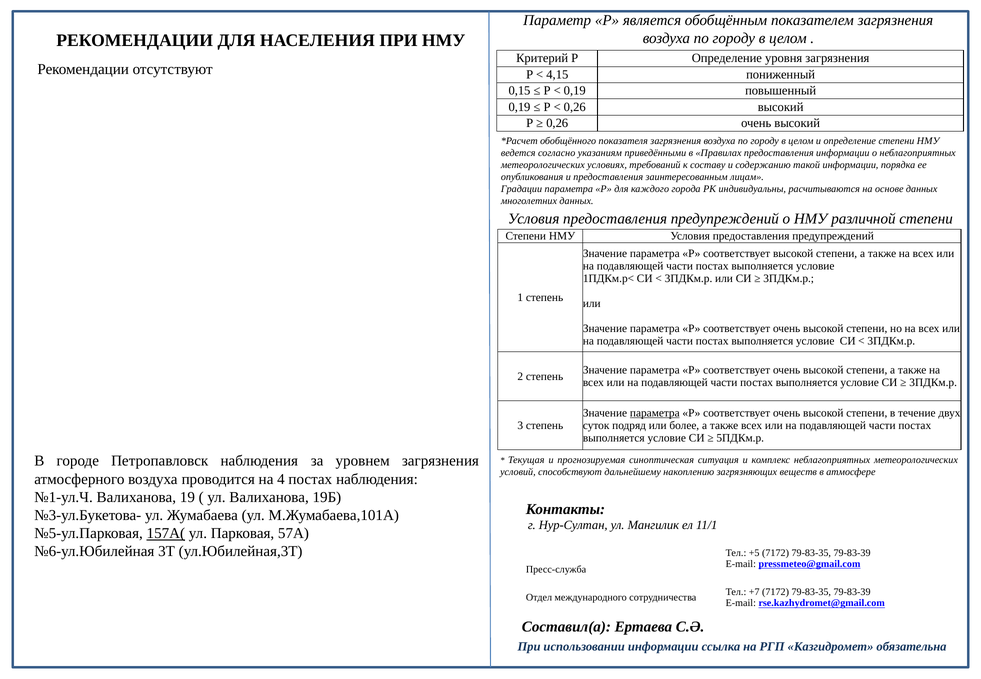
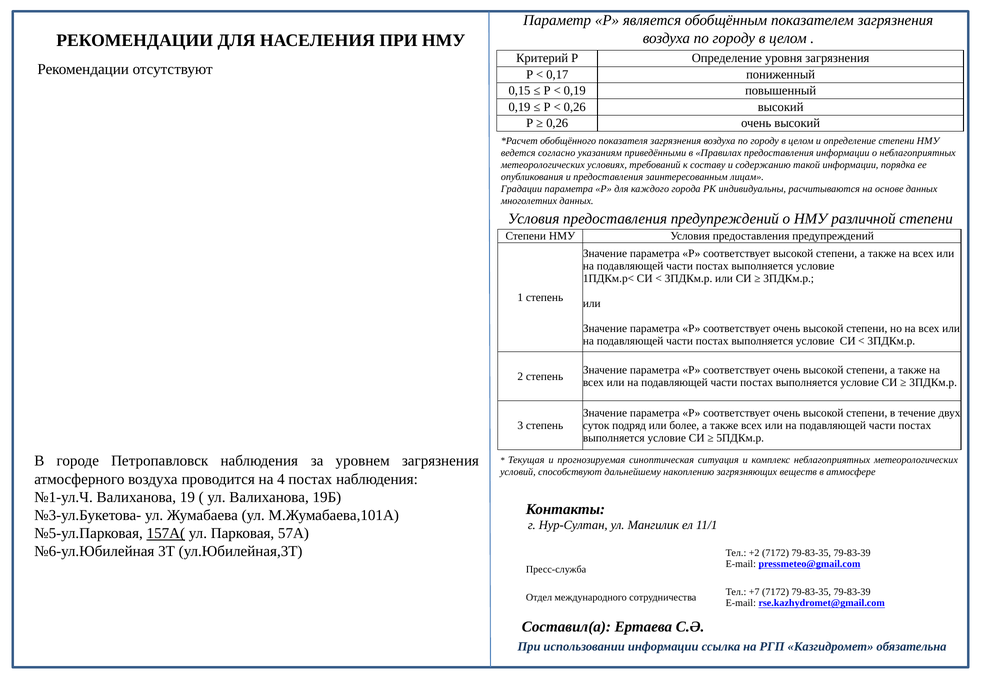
4,15: 4,15 -> 0,17 (557, 75)
параметра underline: present -> none (655, 413)
+5: +5 -> +2 (754, 553)
